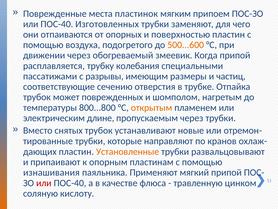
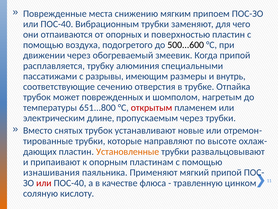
пластинок: пластинок -> снижению (136, 14)
Изготовленных: Изготовленных -> Вибрационным (107, 24)
500...600 colour: orange -> black (186, 45)
колебания: колебания -> алюминия (138, 66)
частиц: частиц -> внутрь (231, 76)
800...800: 800...800 -> 651...800 (97, 107)
открытым colour: orange -> red (152, 107)
кранов: кранов -> высоте (222, 141)
